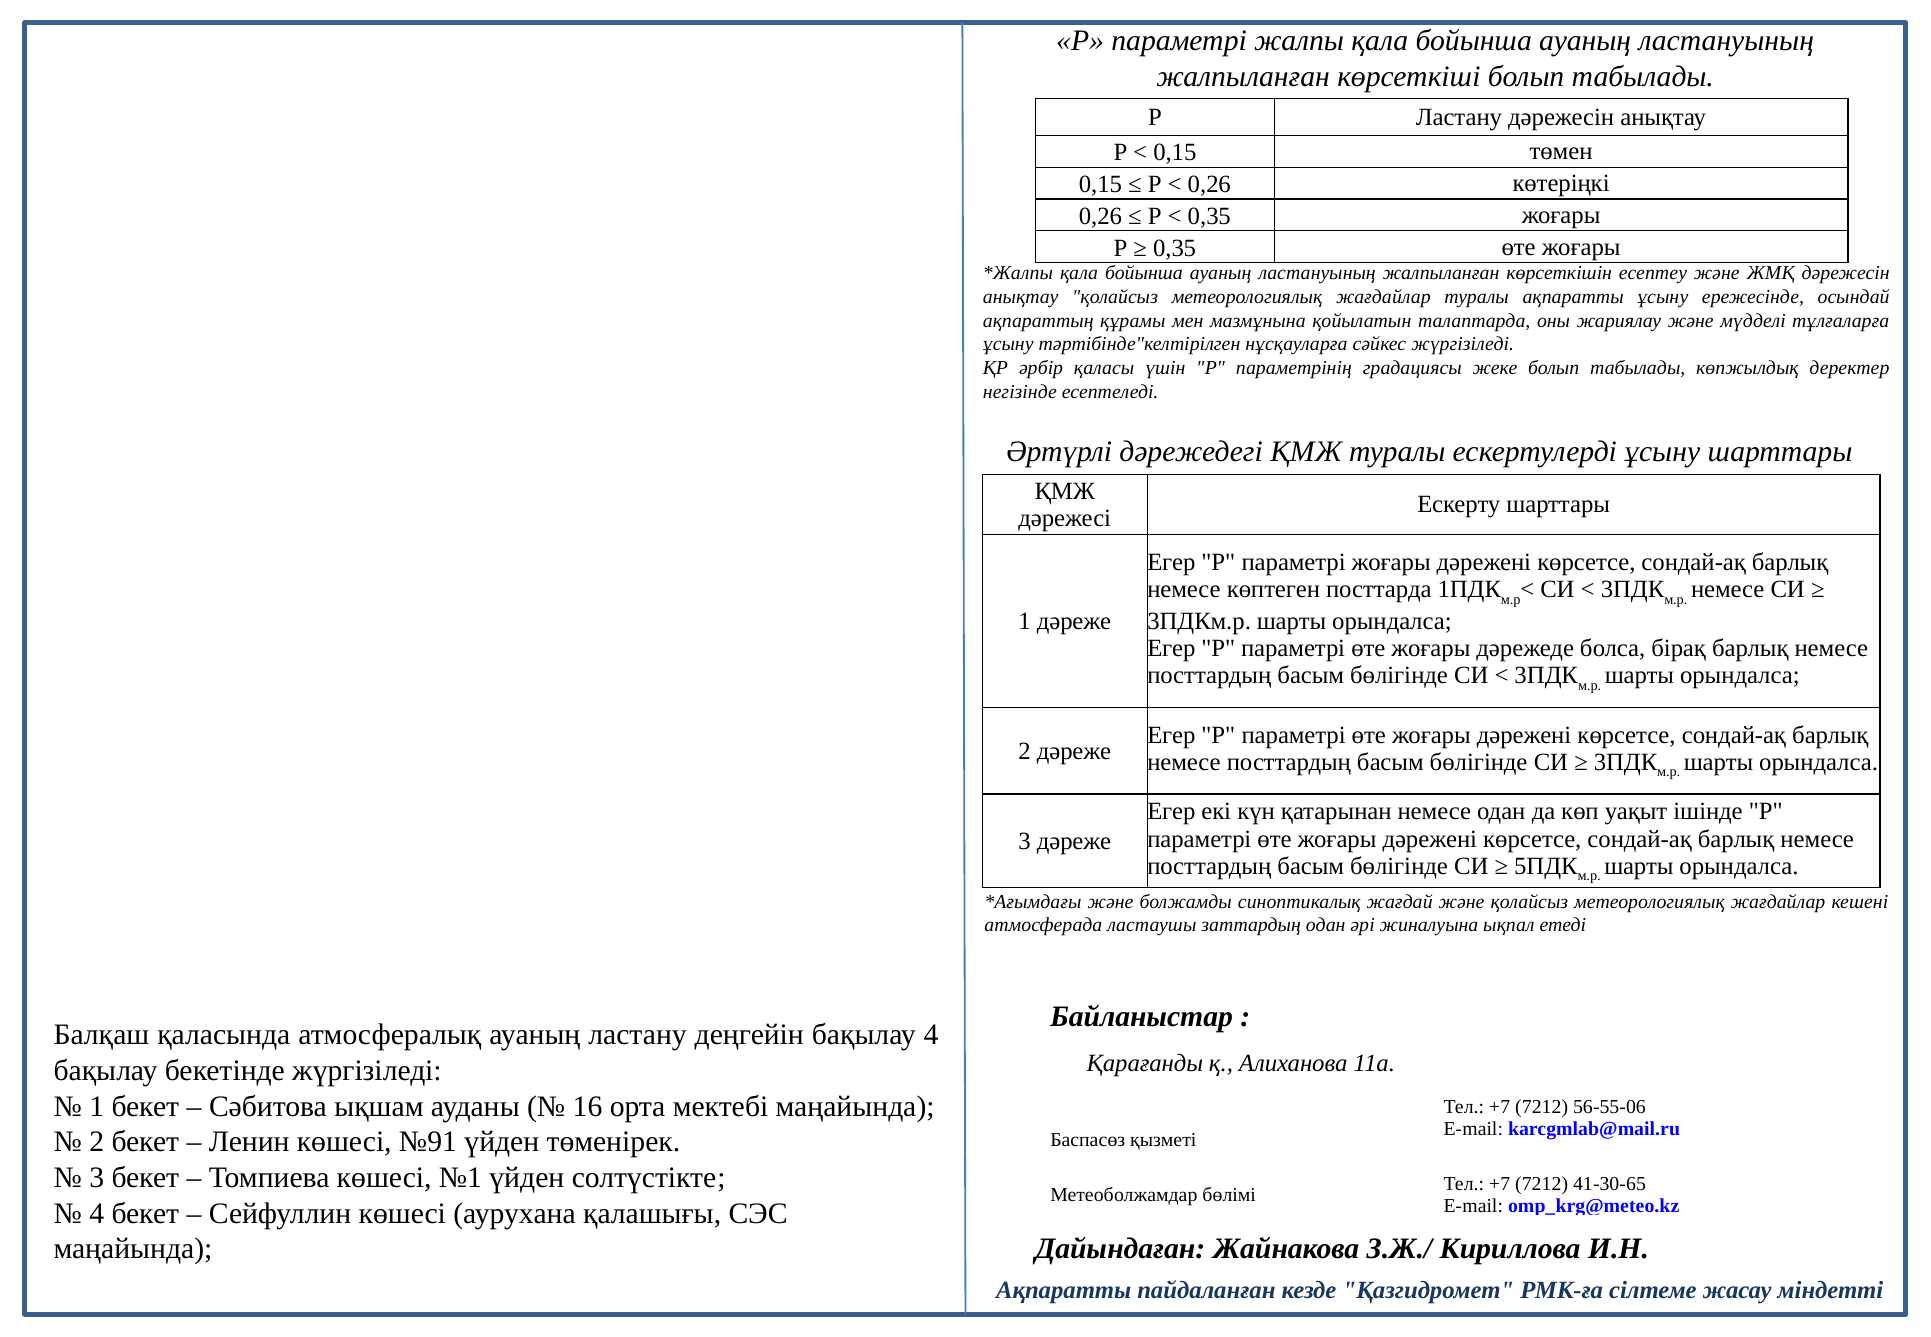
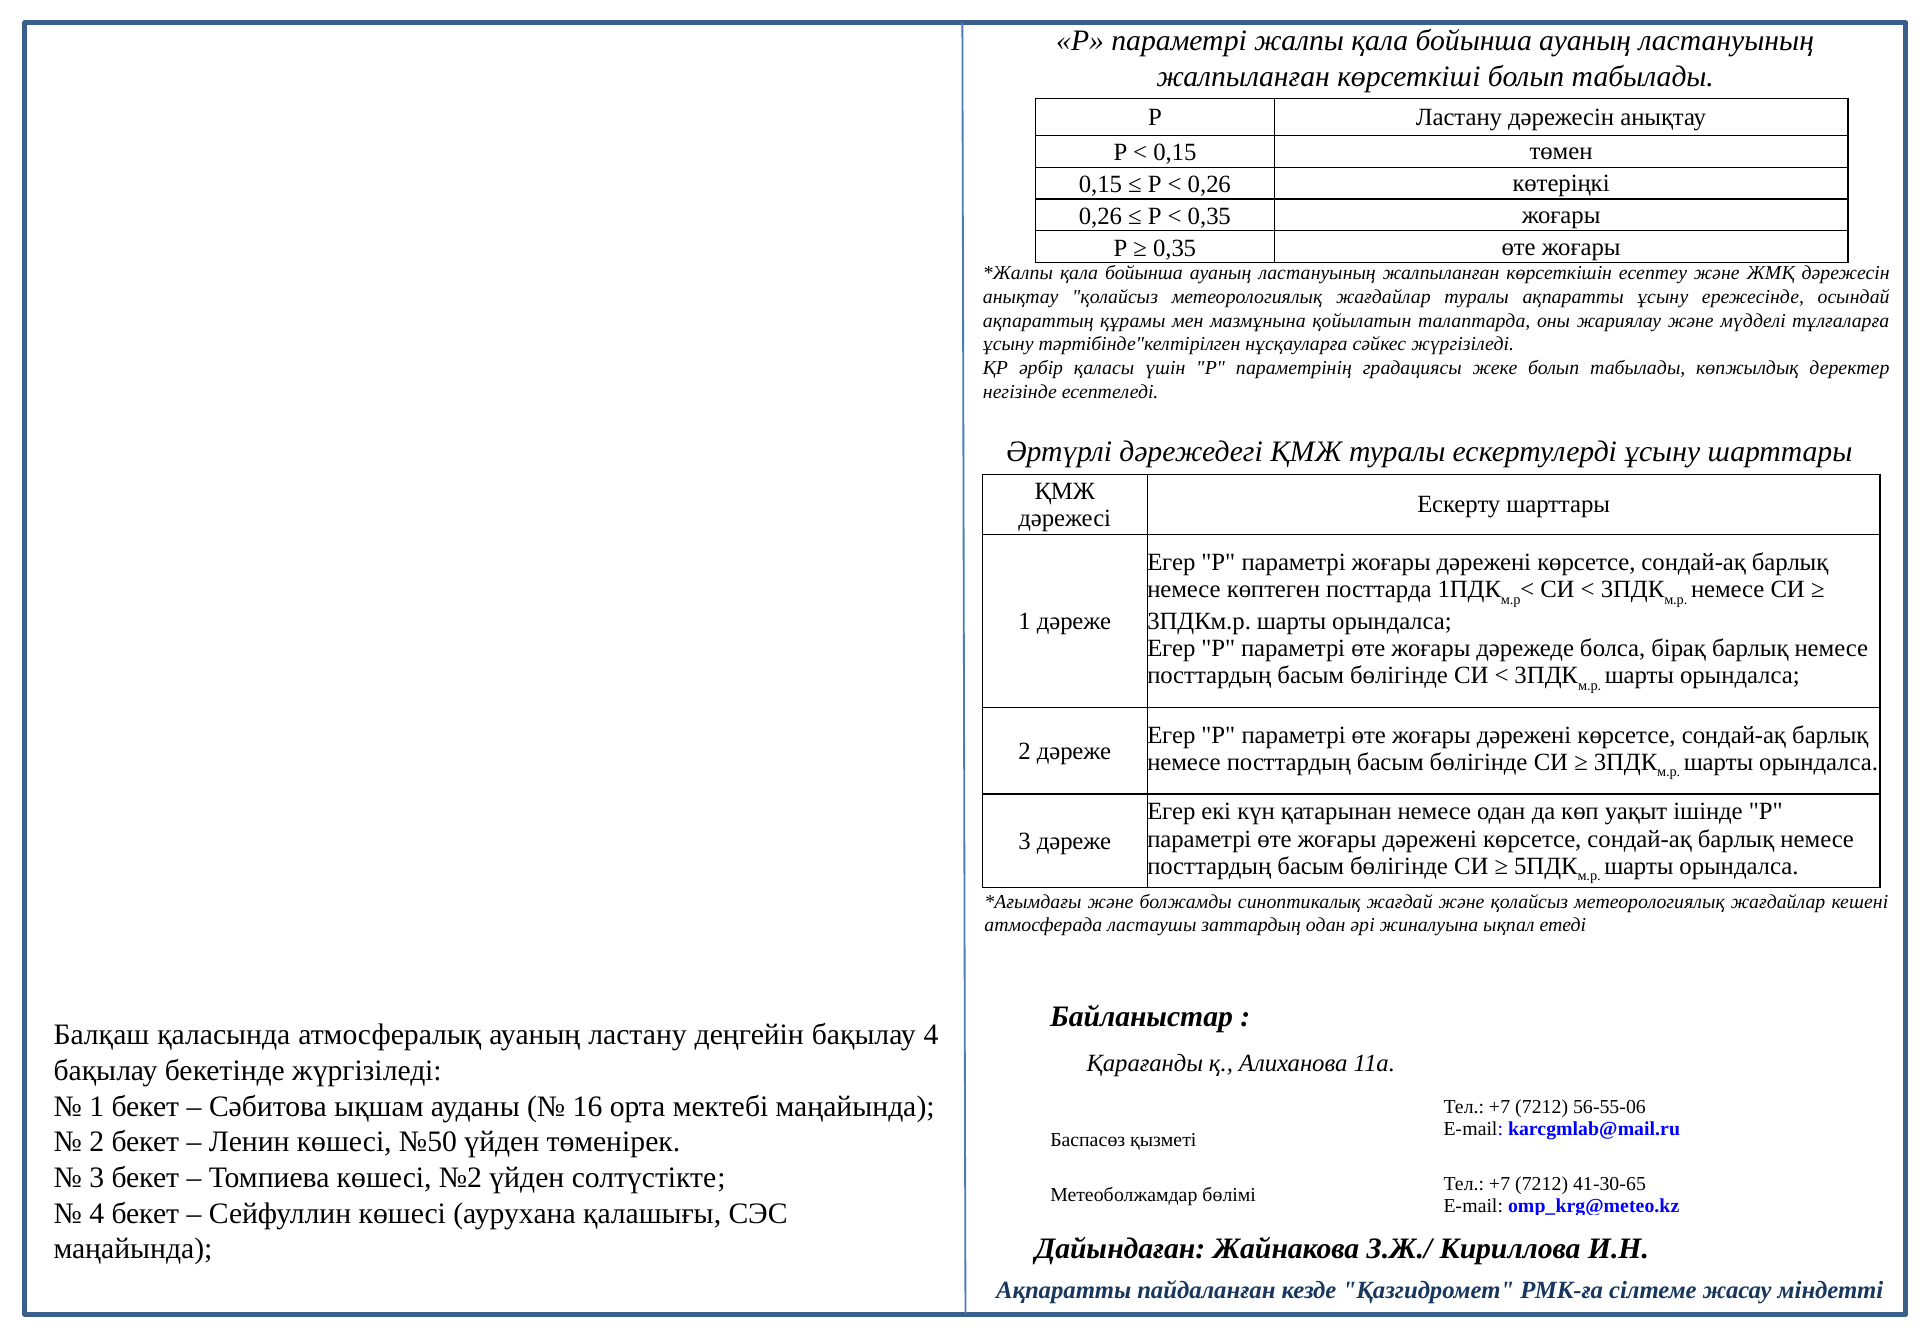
№91: №91 -> №50 (428, 1142)
№1: №1 -> №2 (461, 1178)
